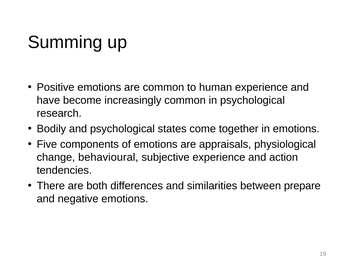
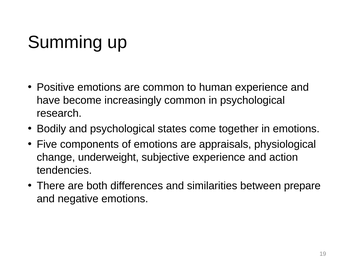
behavioural: behavioural -> underweight (108, 157)
